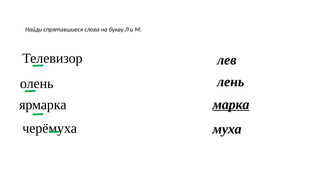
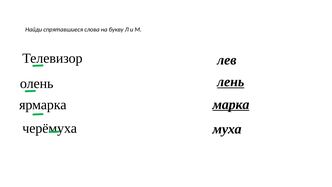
лень underline: none -> present (231, 82)
